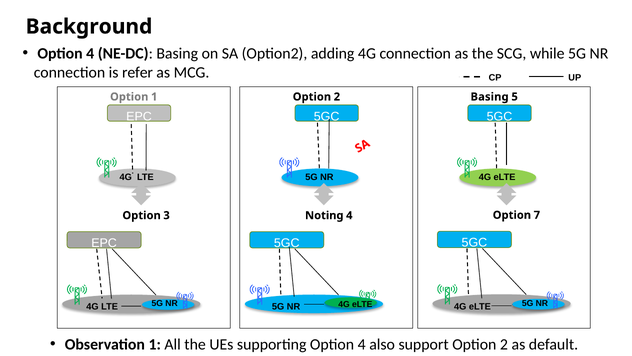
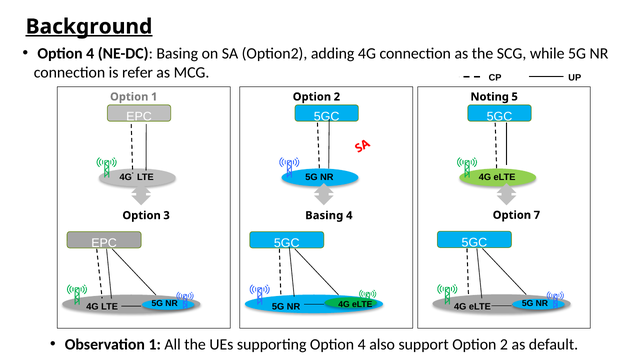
Background underline: none -> present (89, 27)
Basing: Basing -> Noting (490, 97)
Noting: Noting -> Basing (324, 215)
